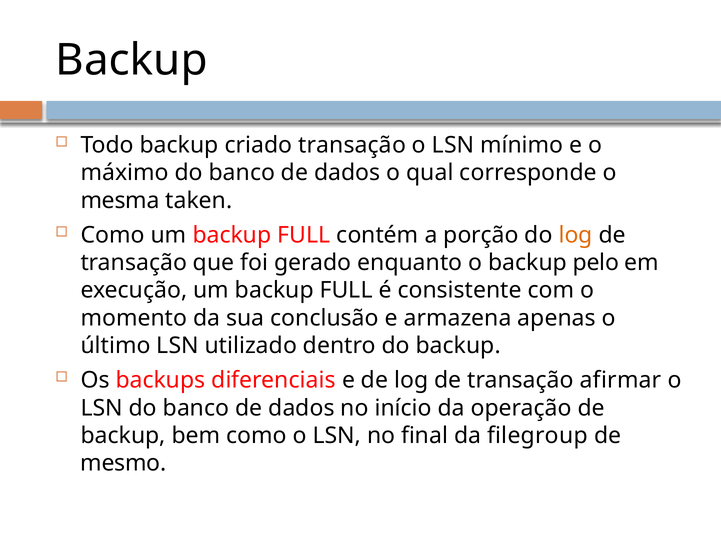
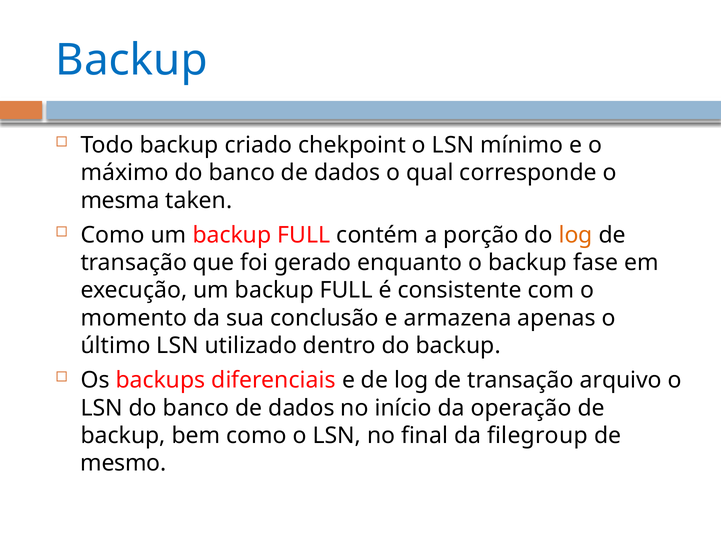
Backup colour: black -> blue (132, 60)
criado transação: transação -> chekpoint (352, 145)
pelo: pelo -> fase (596, 263)
afirmar: afirmar -> arquivo (621, 380)
